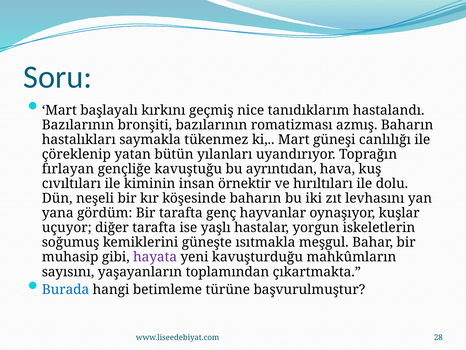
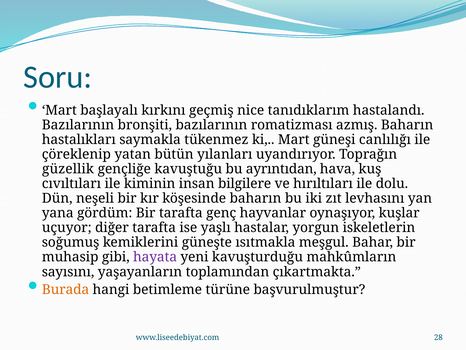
fırlayan: fırlayan -> güzellik (68, 169)
örnektir: örnektir -> bilgilere (245, 183)
Burada colour: blue -> orange (66, 289)
